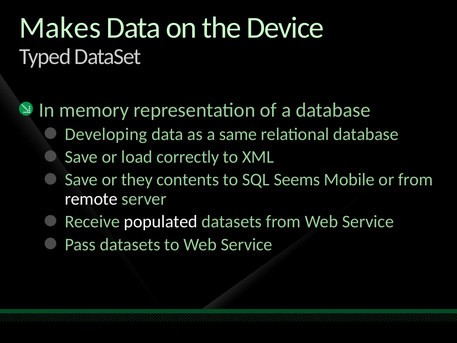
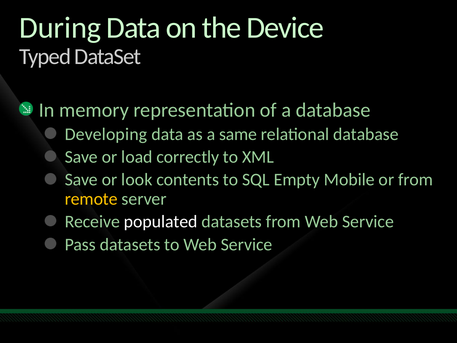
Makes: Makes -> During (60, 28)
they: they -> look (137, 180)
Seems: Seems -> Empty (297, 180)
remote colour: white -> yellow (91, 199)
